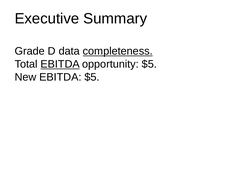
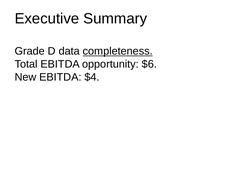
EBITDA underline: present -> none (60, 64)
opportunity $5: $5 -> $6 (149, 64)
EBITDA $5: $5 -> $4 (92, 77)
